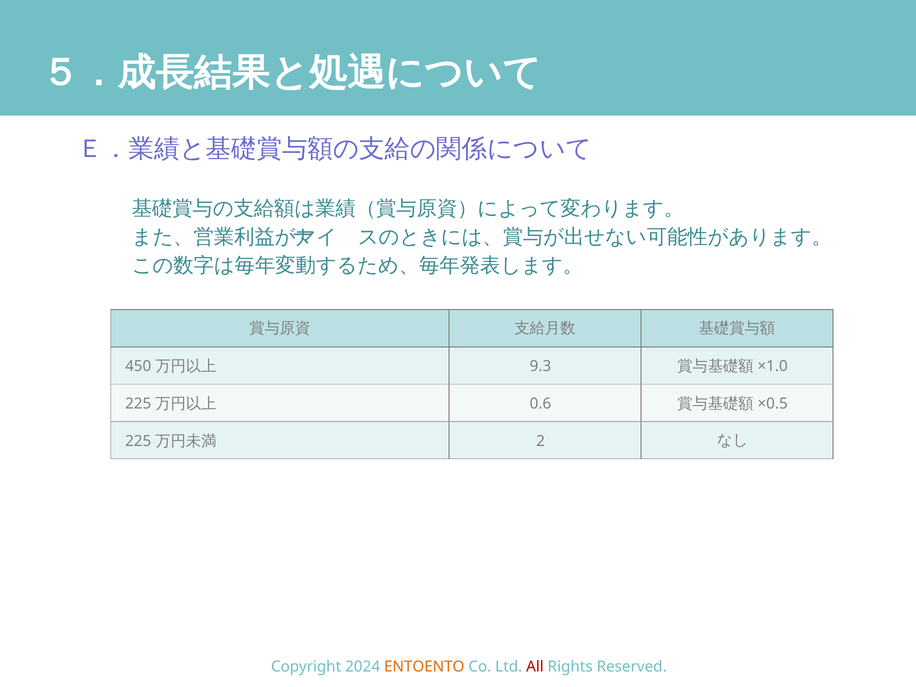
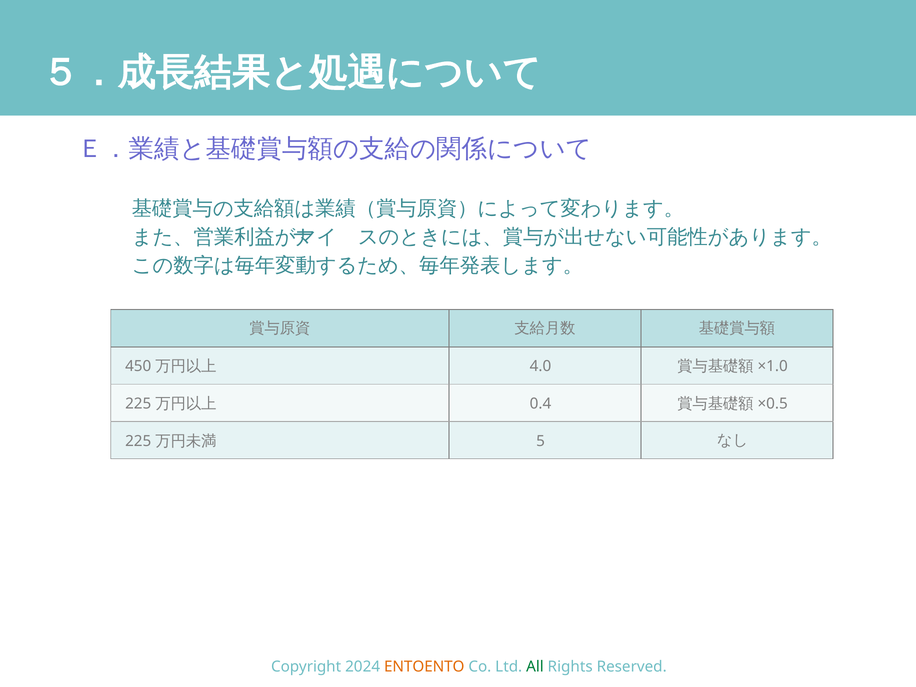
9.3: 9.3 -> 4.0 (540, 366)
0.6: 0.6 -> 0.4 (540, 404)
2: 2 -> 5 (541, 441)
All colour: red -> green (535, 667)
